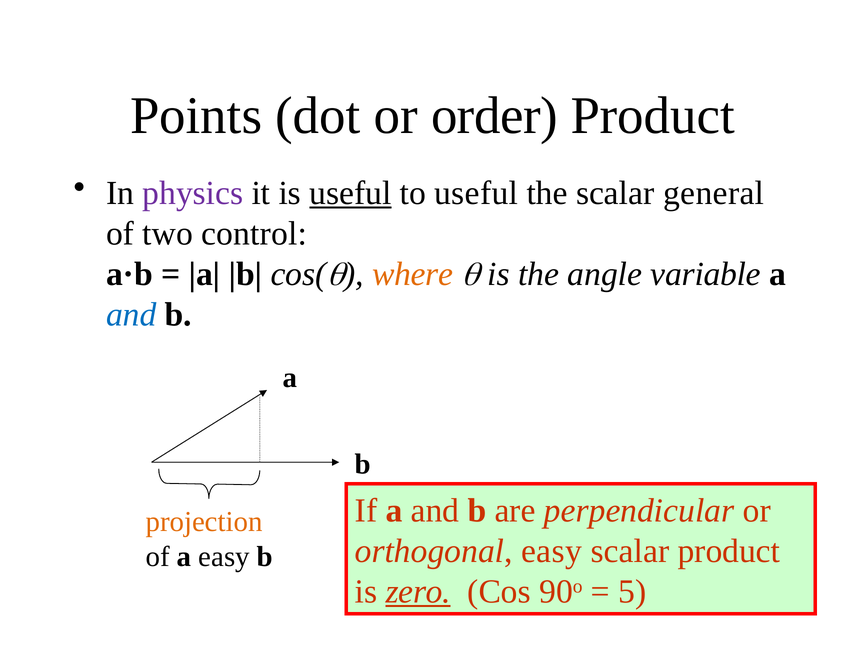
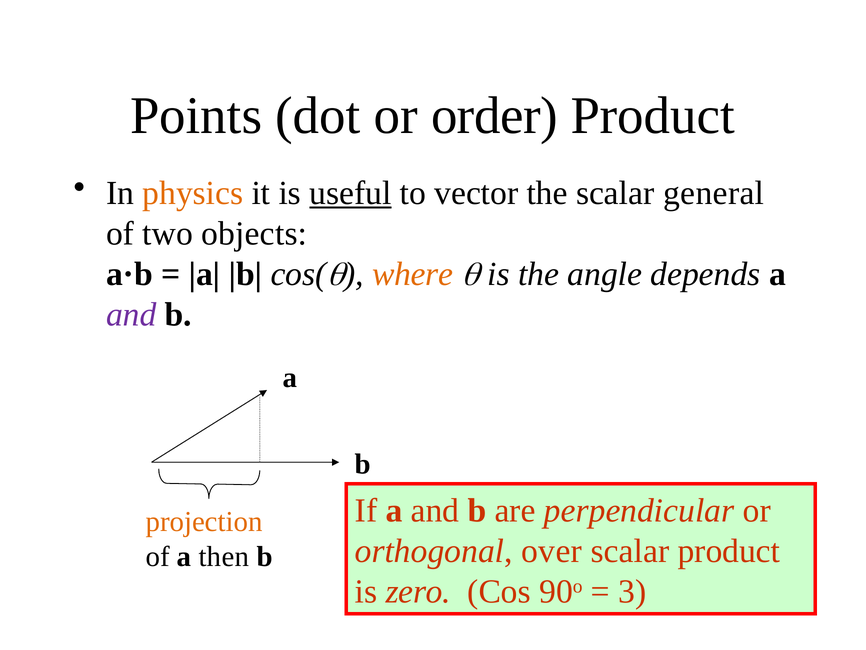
physics colour: purple -> orange (193, 193)
to useful: useful -> vector (476, 193)
control: control -> objects (254, 233)
variable: variable -> depends (706, 274)
and colour: blue -> purple (131, 314)
orthogonal easy: easy -> over (552, 551)
a easy: easy -> then (224, 556)
zero underline: present -> none (418, 591)
5: 5 -> 3 (632, 591)
